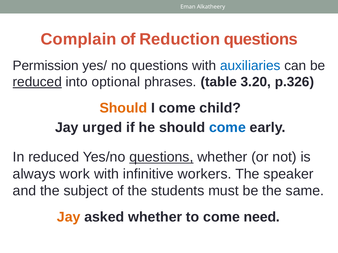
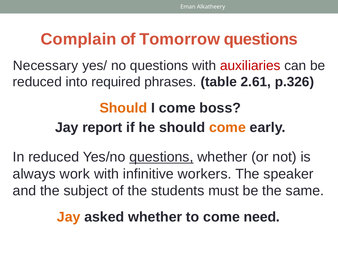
Reduction: Reduction -> Tomorrow (180, 39)
Permission: Permission -> Necessary (46, 66)
auxiliaries colour: blue -> red (250, 66)
reduced underline: present -> none (37, 82)
optional: optional -> required (116, 82)
3.20: 3.20 -> 2.61 (256, 82)
child: child -> boss (220, 108)
urged: urged -> report (102, 128)
come colour: blue -> orange (227, 128)
